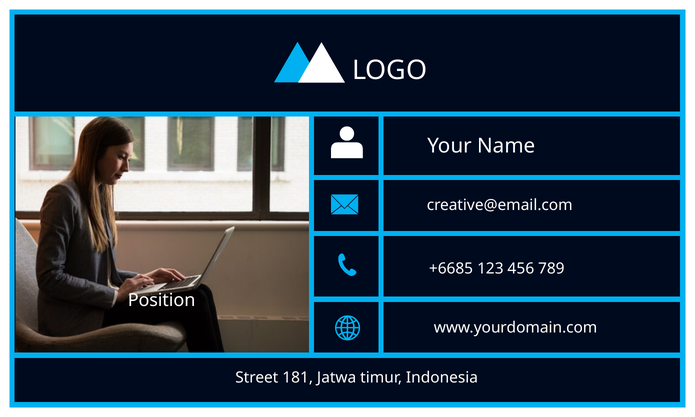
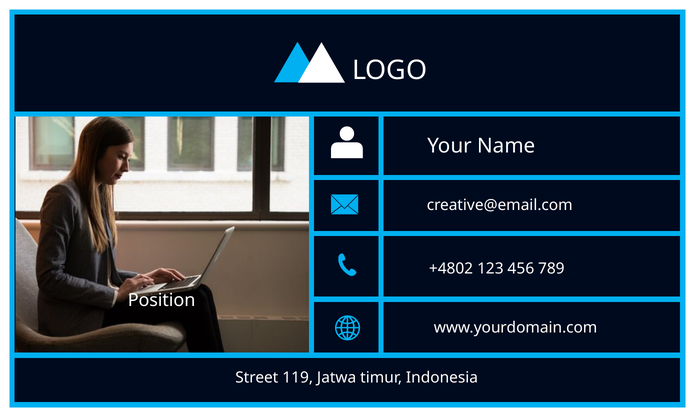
+6685: +6685 -> +4802 (451, 269)
181: 181 -> 119 (298, 378)
